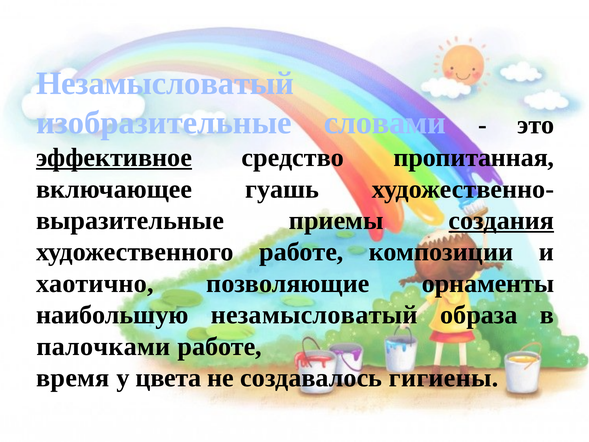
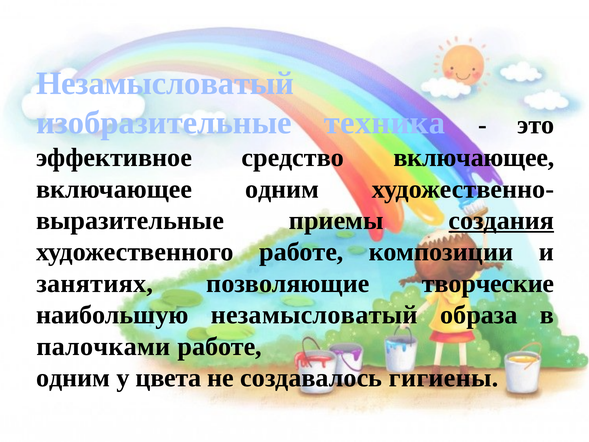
словами: словами -> техника (385, 123)
эффективное underline: present -> none (114, 158)
средство пропитанная: пропитанная -> включающее (474, 158)
включающее гуашь: гуашь -> одним (282, 189)
хаотично: хаотично -> занятиях (95, 283)
орнаменты: орнаменты -> творческие (488, 283)
время: время -> одним (73, 378)
